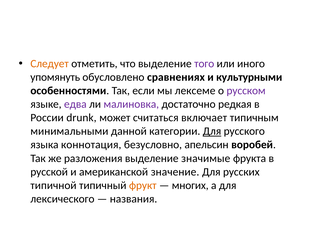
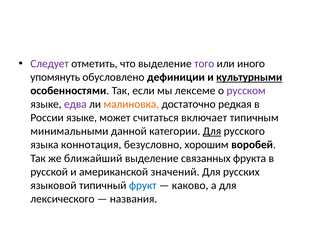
Следует colour: orange -> purple (50, 64)
сравнениях: сравнениях -> дефиниции (176, 77)
культурными underline: none -> present (249, 77)
малиновка colour: purple -> orange (131, 104)
России drunk: drunk -> языке (82, 118)
апельсин: апельсин -> хорошим (207, 145)
разложения: разложения -> ближайший (93, 158)
значимые: значимые -> связанных (206, 158)
значение: значение -> значений (175, 172)
типичной: типичной -> языковой (54, 185)
фрукт colour: orange -> blue (143, 185)
многих: многих -> каково (190, 185)
